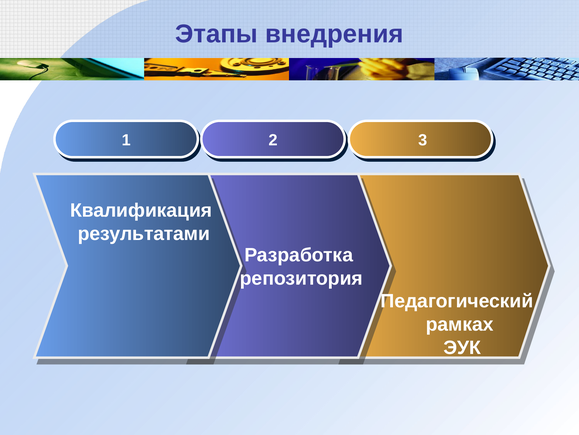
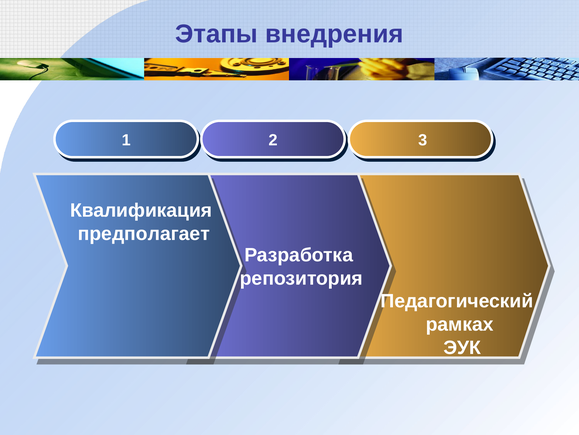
результатами: результатами -> предполагает (144, 233)
